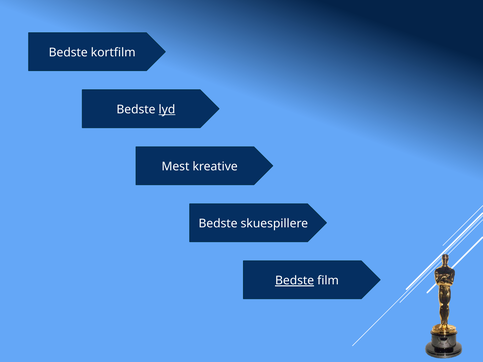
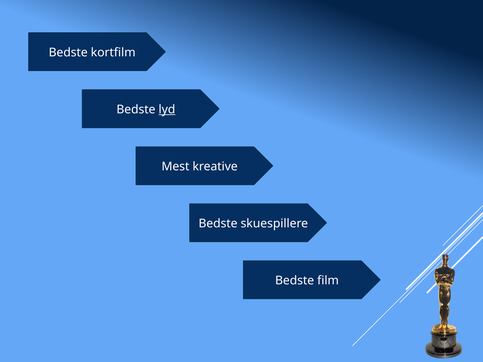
Bedste underline: present -> none (295, 281)
